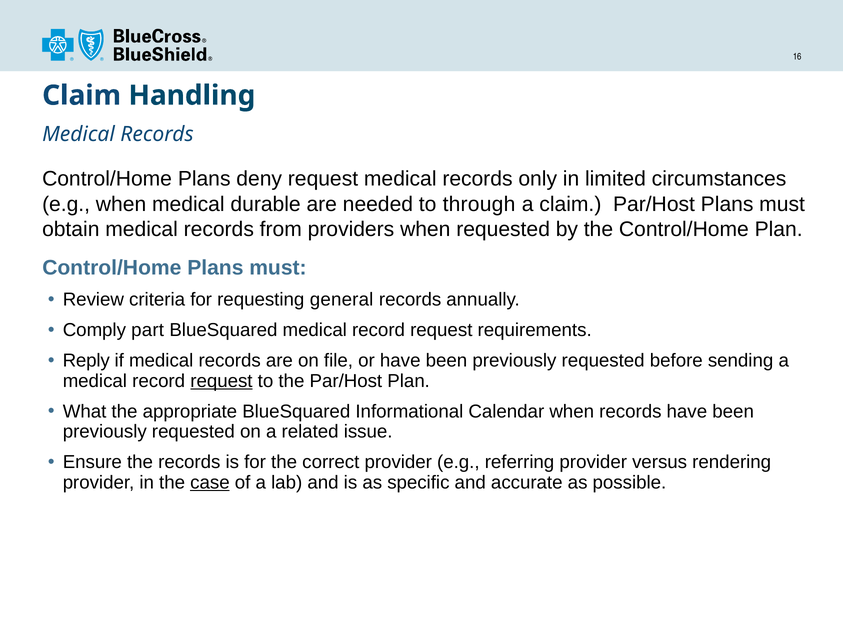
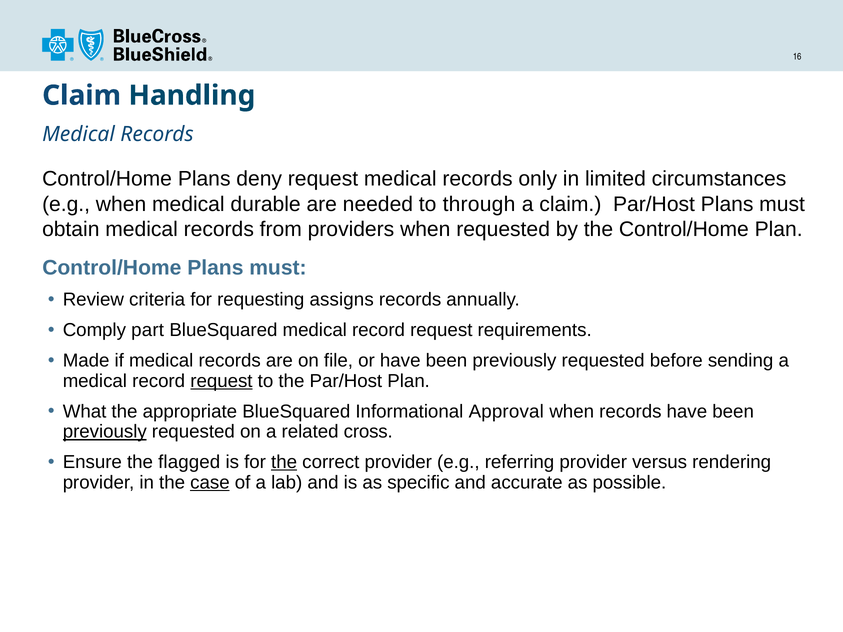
general: general -> assigns (342, 300)
Reply: Reply -> Made (86, 361)
Calendar: Calendar -> Approval (506, 412)
previously underline: none -> present (105, 432)
issue: issue -> cross (368, 432)
the records: records -> flagged (189, 462)
the underline: none -> present (284, 462)
